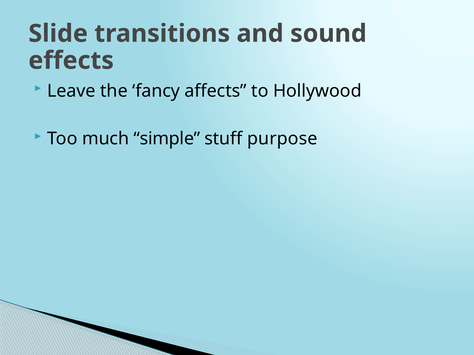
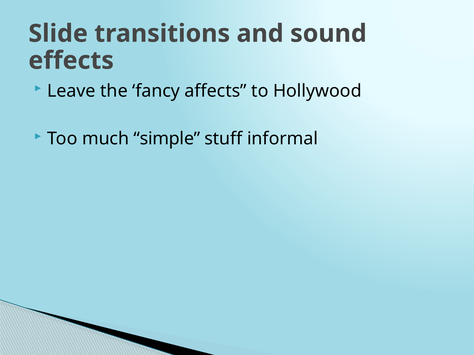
purpose: purpose -> informal (282, 139)
